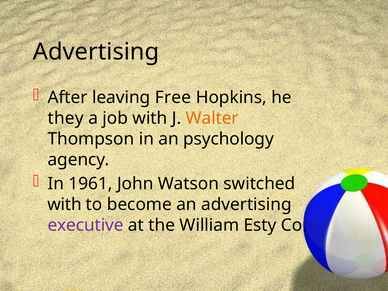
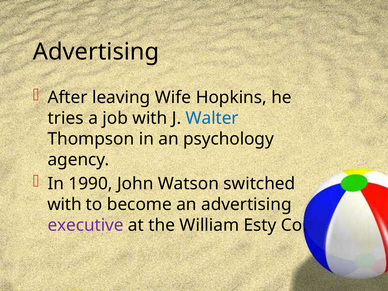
Free: Free -> Wife (173, 98)
they: they -> tries (66, 118)
Walter colour: orange -> blue (212, 118)
1961: 1961 -> 1990 (91, 184)
